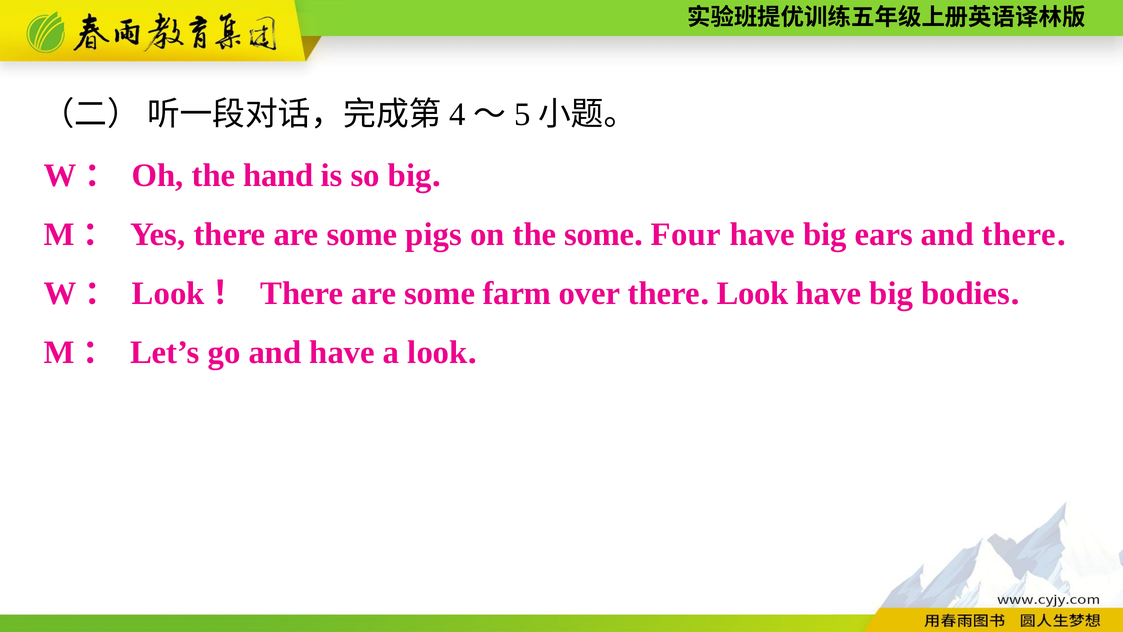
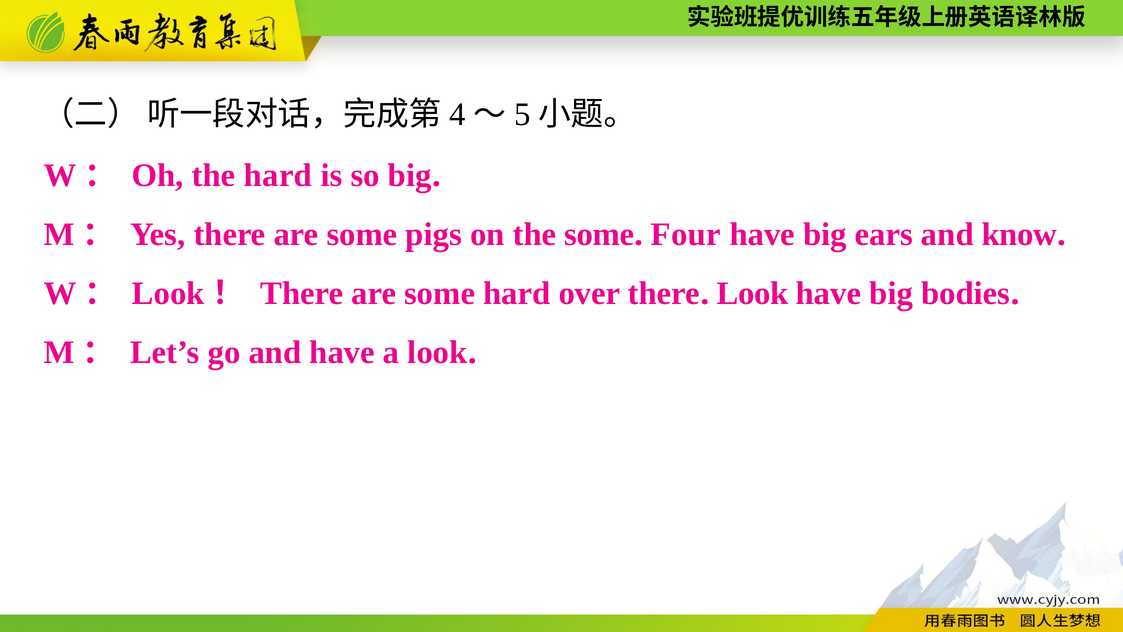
the hand: hand -> hard (278, 175)
and there: there -> know (1019, 234)
some farm: farm -> hard (517, 293)
